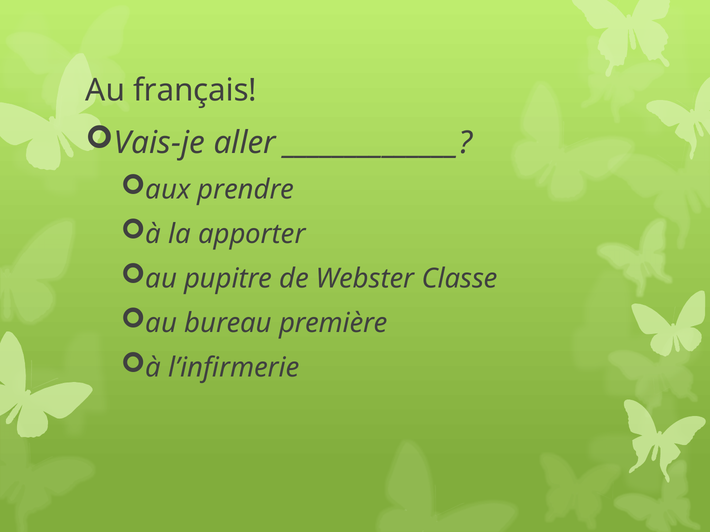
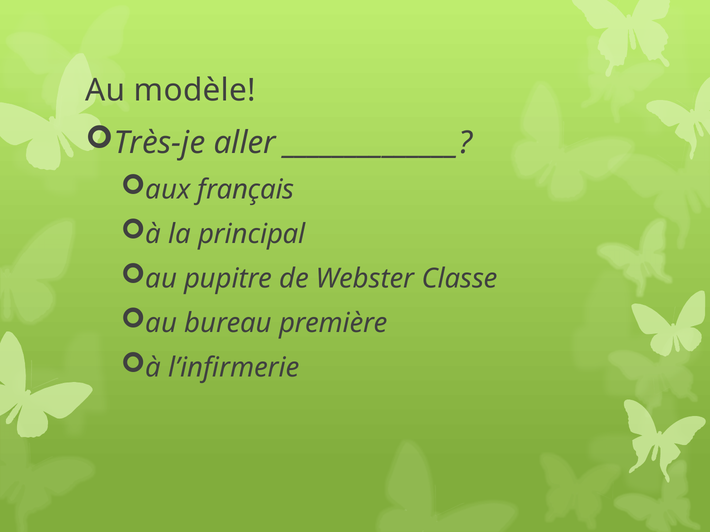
français: français -> modèle (195, 91)
Vais-je: Vais-je -> Très-je (159, 143)
prendre: prendre -> français (246, 190)
apporter: apporter -> principal (252, 234)
